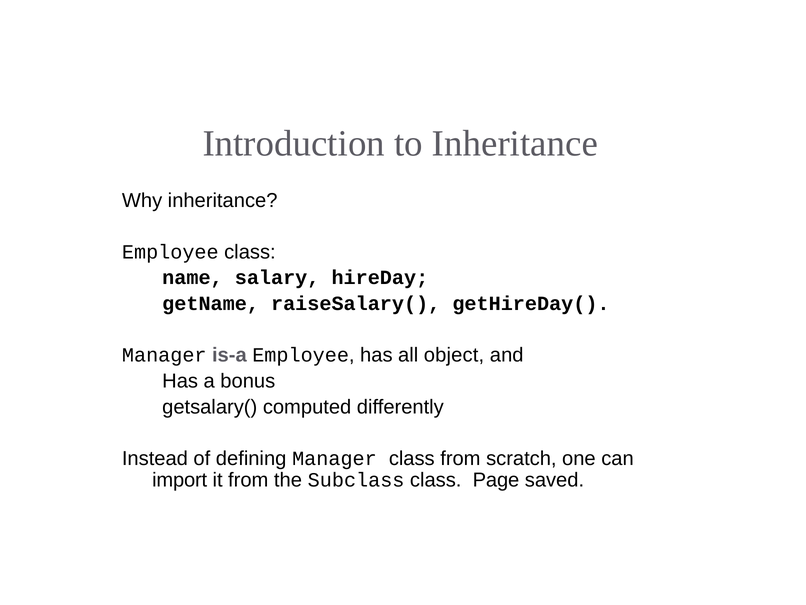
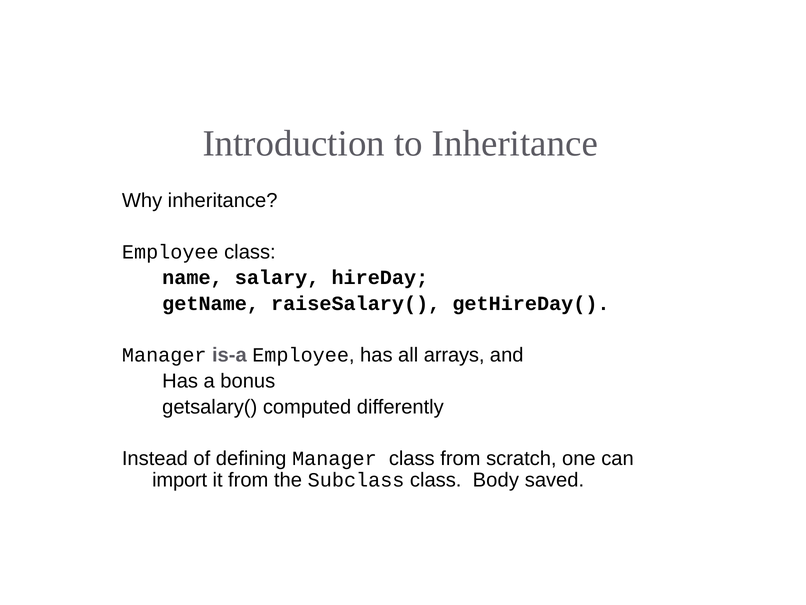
object: object -> arrays (454, 355)
Page: Page -> Body (496, 480)
